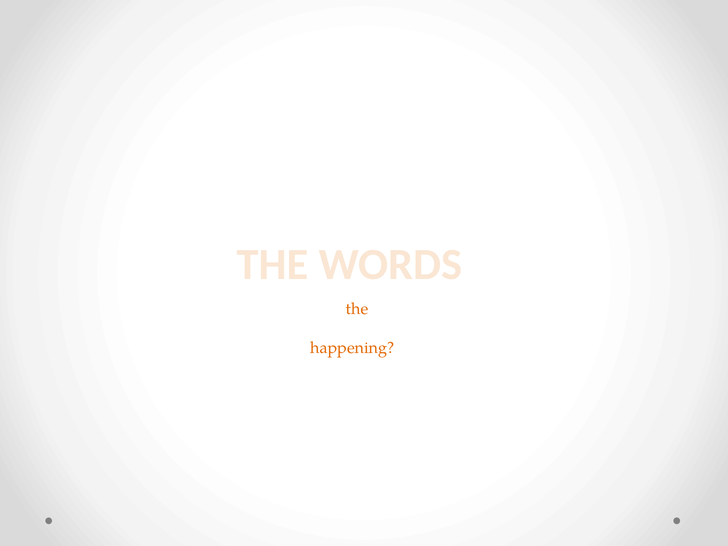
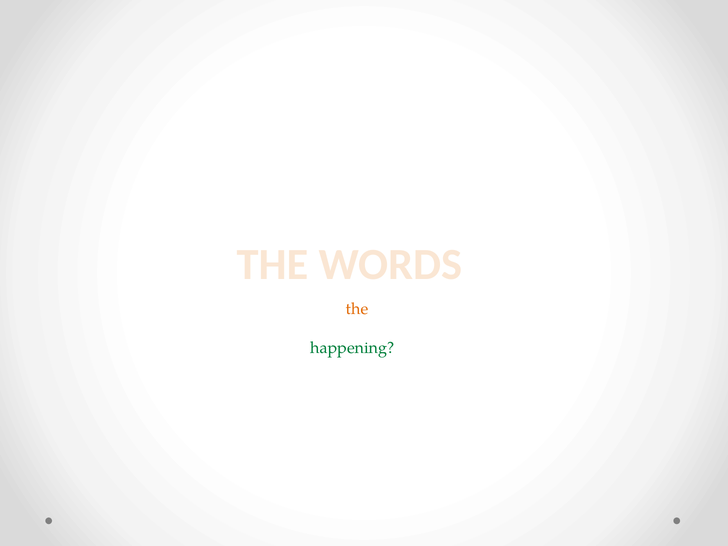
happening colour: orange -> green (352, 348)
